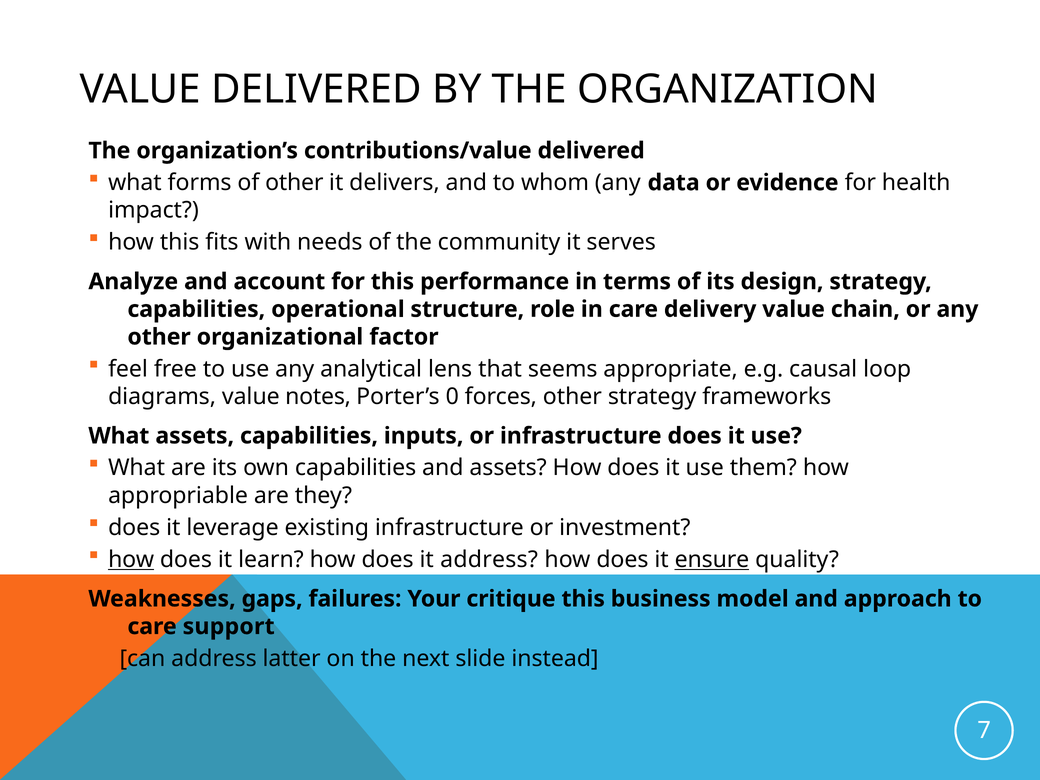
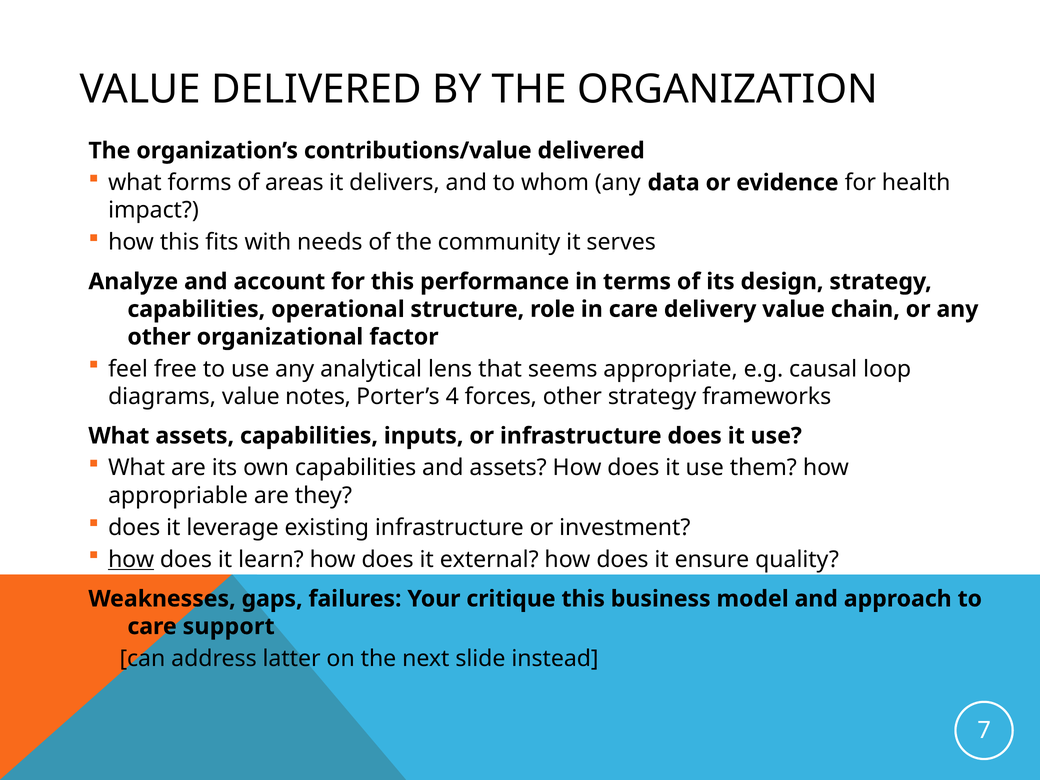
of other: other -> areas (294, 183)
0: 0 -> 4 (452, 397)
it address: address -> external (489, 560)
ensure underline: present -> none (712, 560)
